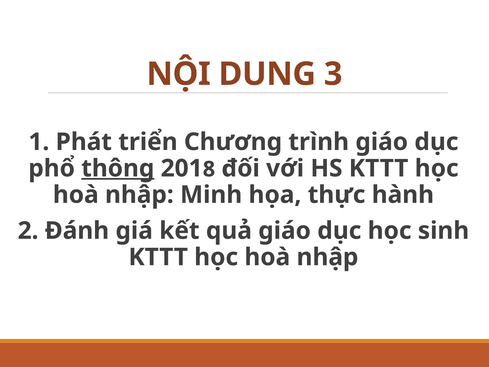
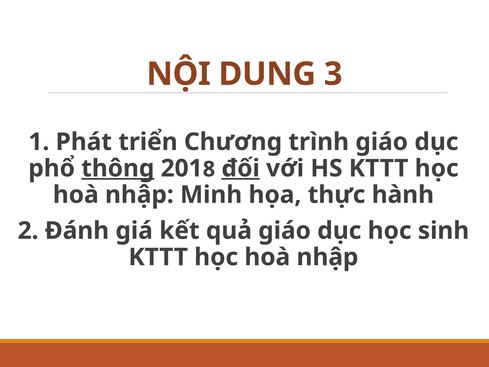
đối underline: none -> present (241, 168)
